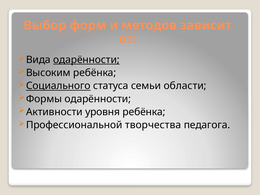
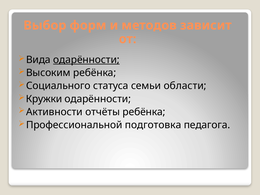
Социального underline: present -> none (58, 86)
Формы: Формы -> Кружки (44, 99)
уровня: уровня -> отчёты (103, 112)
творчества: творчества -> подготовка (153, 125)
